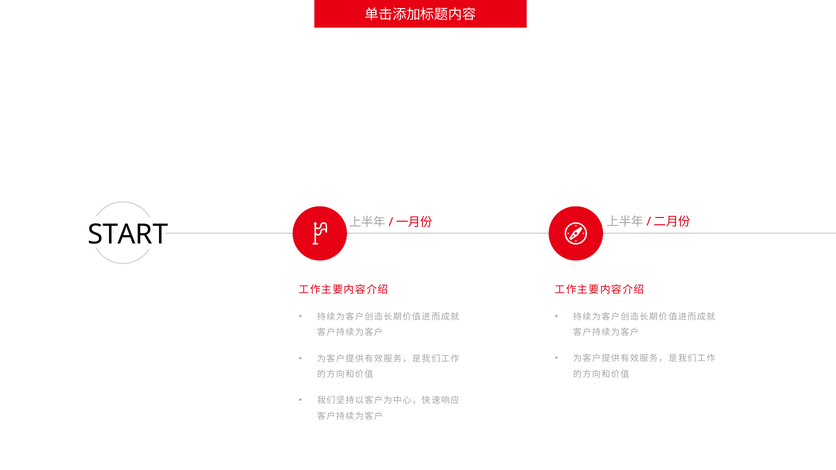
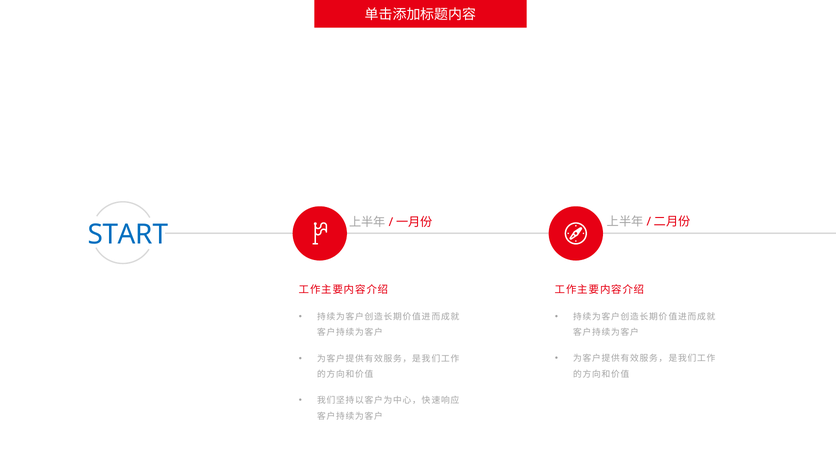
START colour: black -> blue (128, 235)
